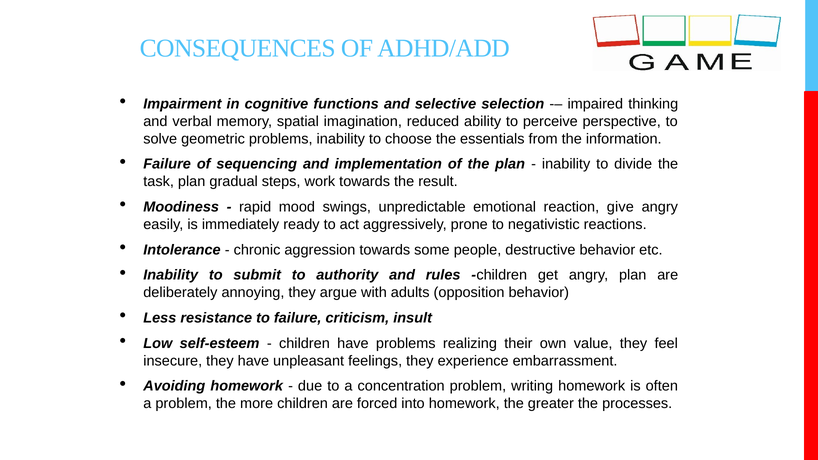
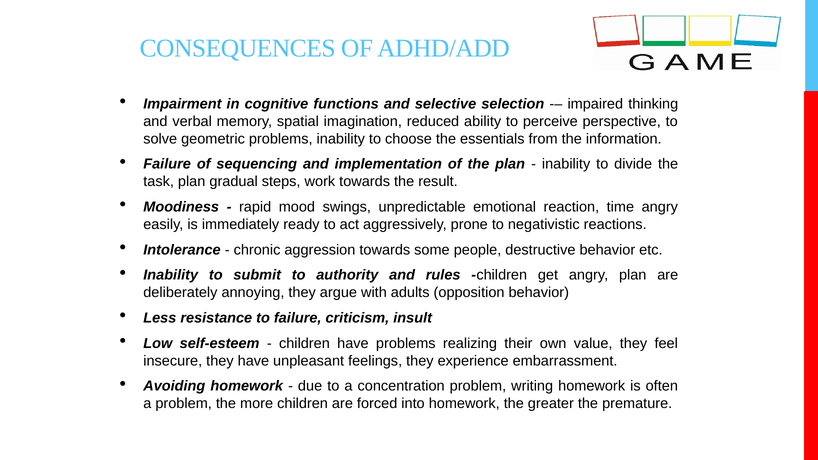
give: give -> time (620, 207)
processes: processes -> premature (637, 404)
